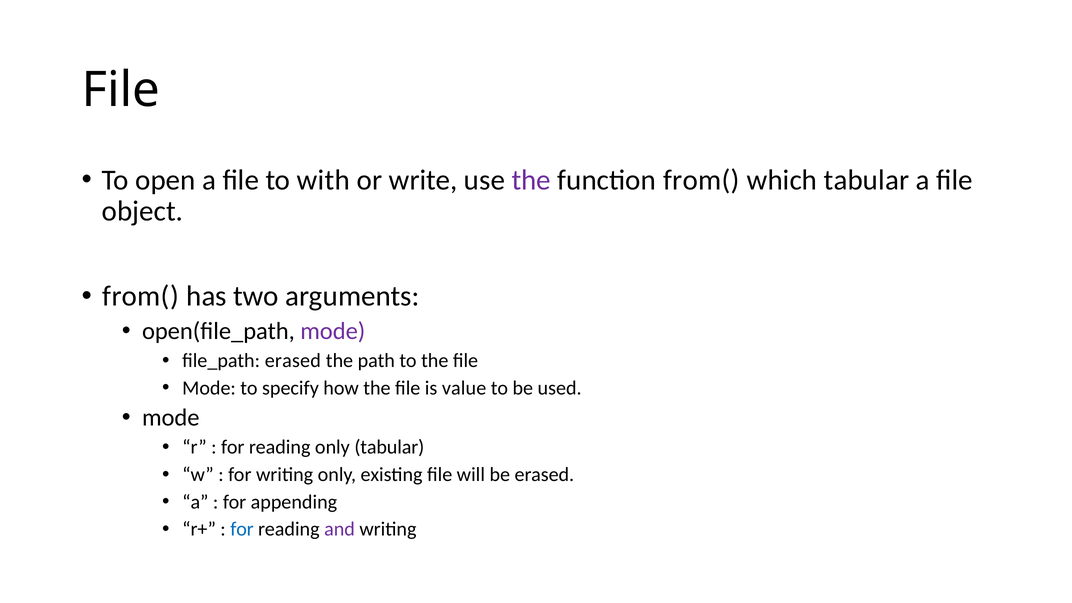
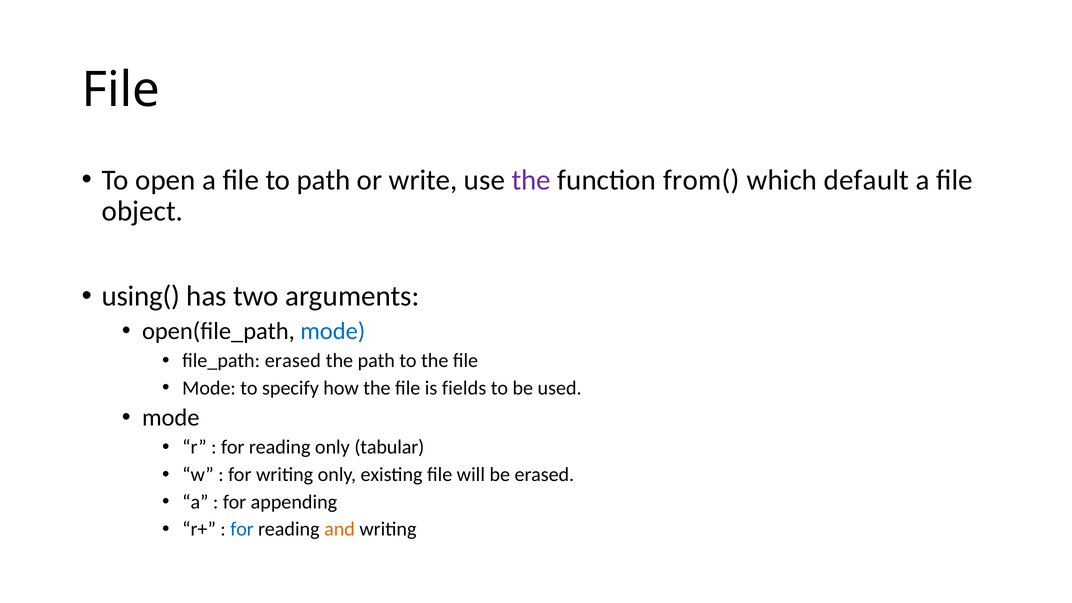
to with: with -> path (324, 180)
which tabular: tabular -> default (866, 180)
from(: from( -> using( (141, 296)
mode colour: purple -> blue (333, 331)
value: value -> fields (464, 388)
and colour: purple -> orange (340, 529)
